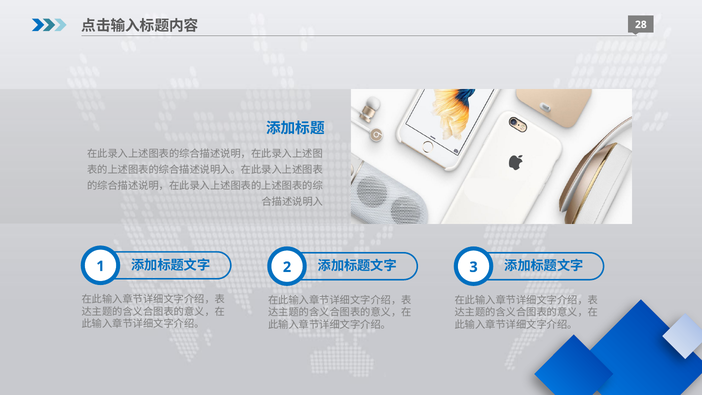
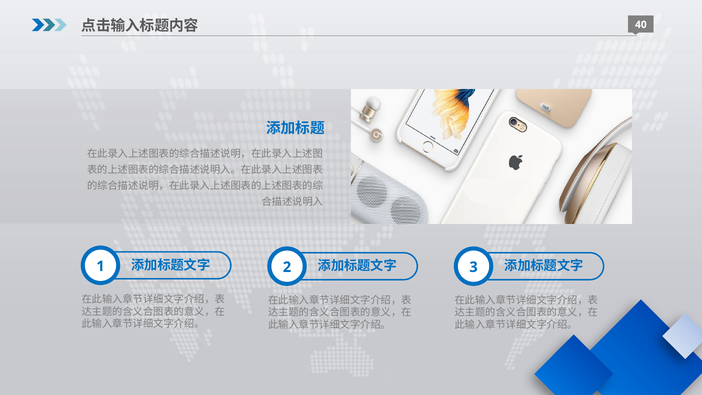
28: 28 -> 40 (641, 25)
